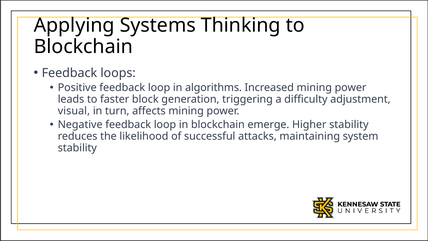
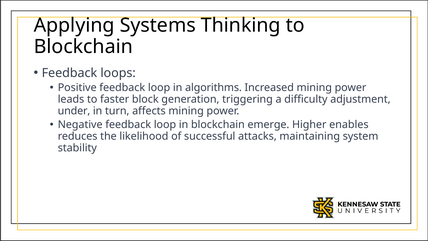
visual: visual -> under (74, 111)
Higher stability: stability -> enables (349, 125)
